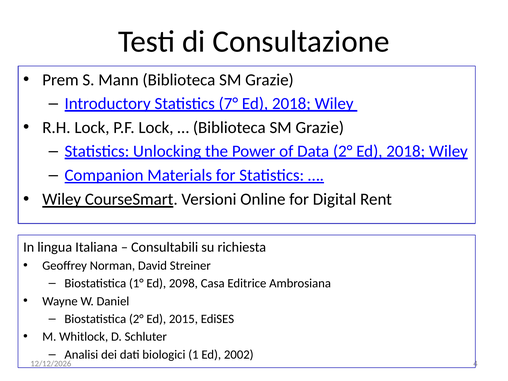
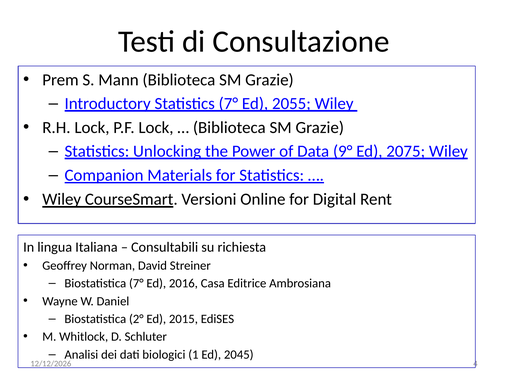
7° Ed 2018: 2018 -> 2055 (291, 104)
Data 2°: 2° -> 9° (343, 151)
2018: 2018 -> 2075 (406, 151)
Biostatistica 1°: 1° -> 7° (136, 283)
2098: 2098 -> 2016 (183, 283)
2002: 2002 -> 2045 (239, 354)
